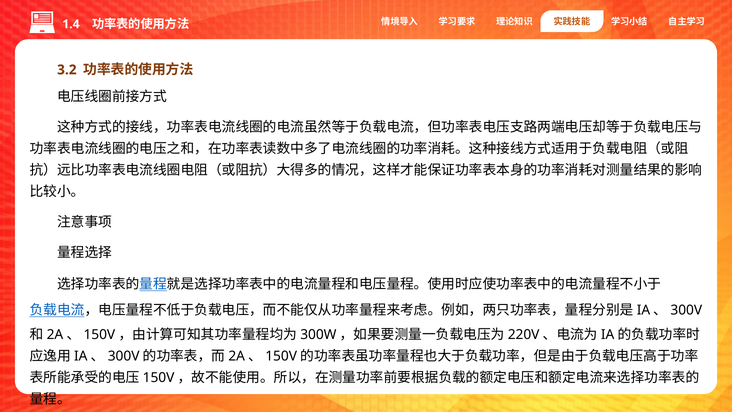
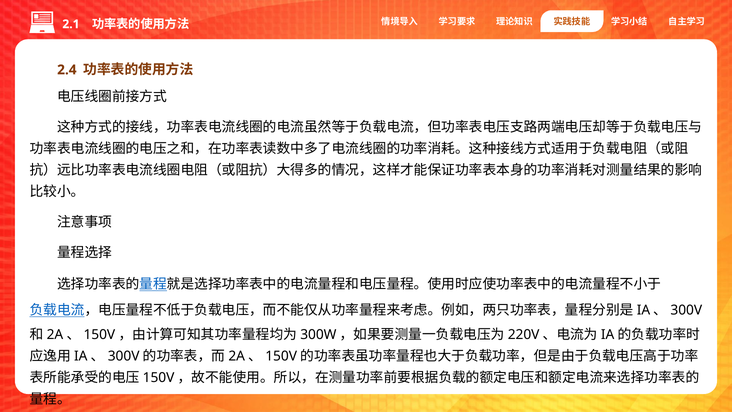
1.4: 1.4 -> 2.1 (71, 24)
3.2: 3.2 -> 2.4 (67, 70)
